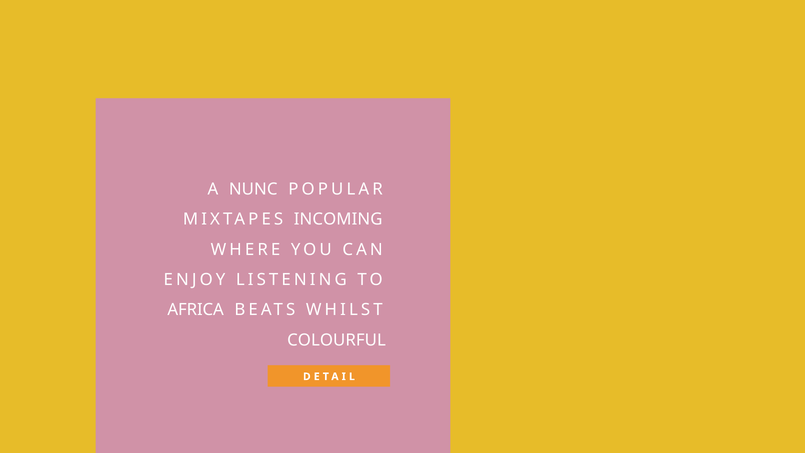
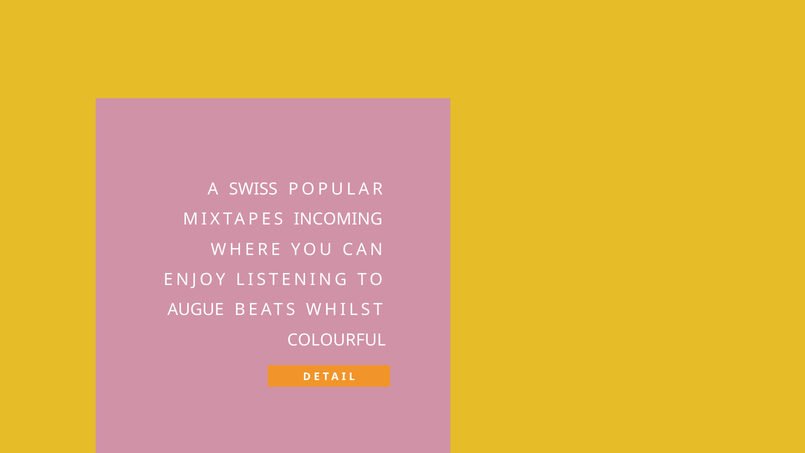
NUNC: NUNC -> SWISS (253, 189)
AFRICA: AFRICA -> AUGUE (196, 310)
